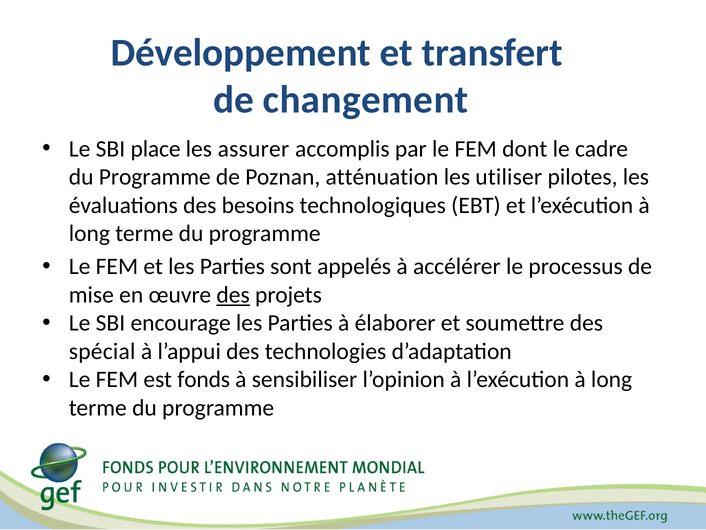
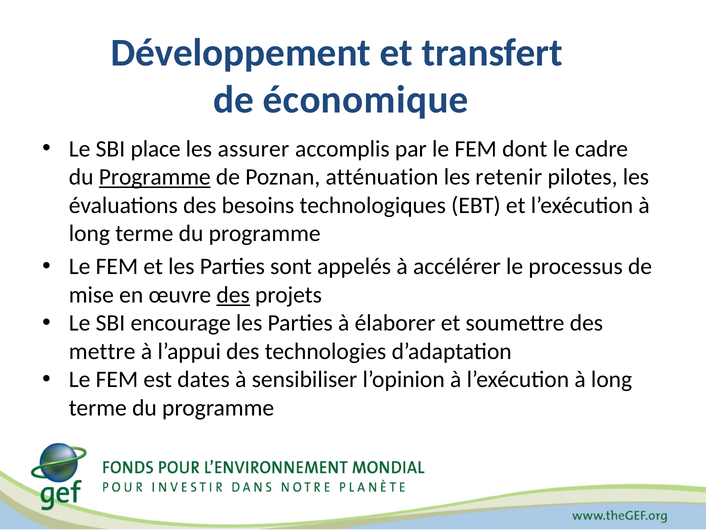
changement: changement -> économique (366, 100)
Programme underline: none -> present (155, 177)
utiliser: utiliser -> retenir (509, 177)
spécial: spécial -> mettre (102, 351)
fonds: fonds -> dates (204, 379)
